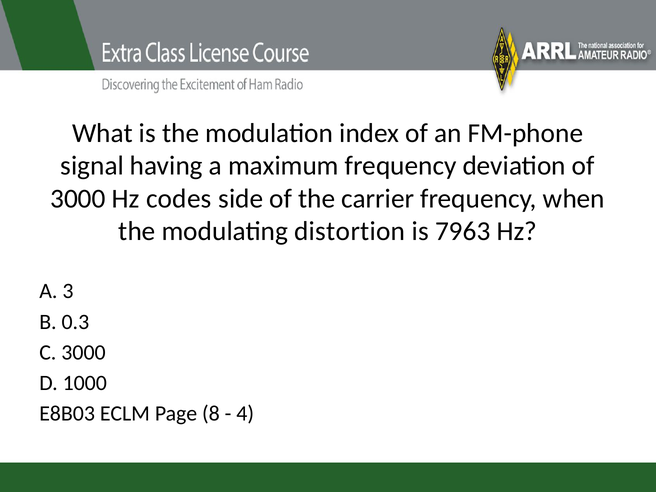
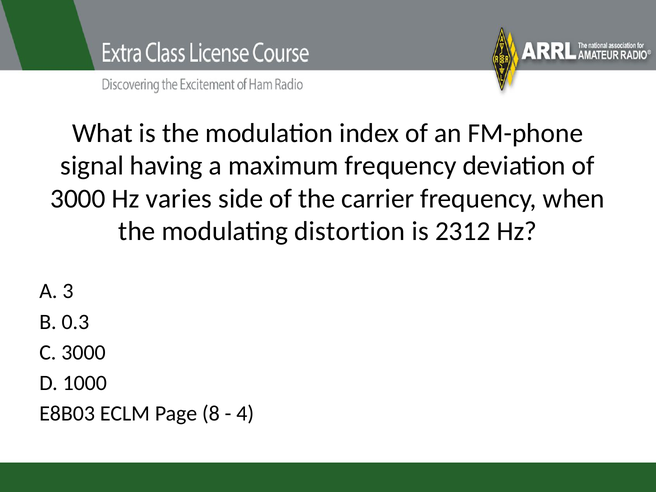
codes: codes -> varies (179, 199)
7963: 7963 -> 2312 (463, 231)
